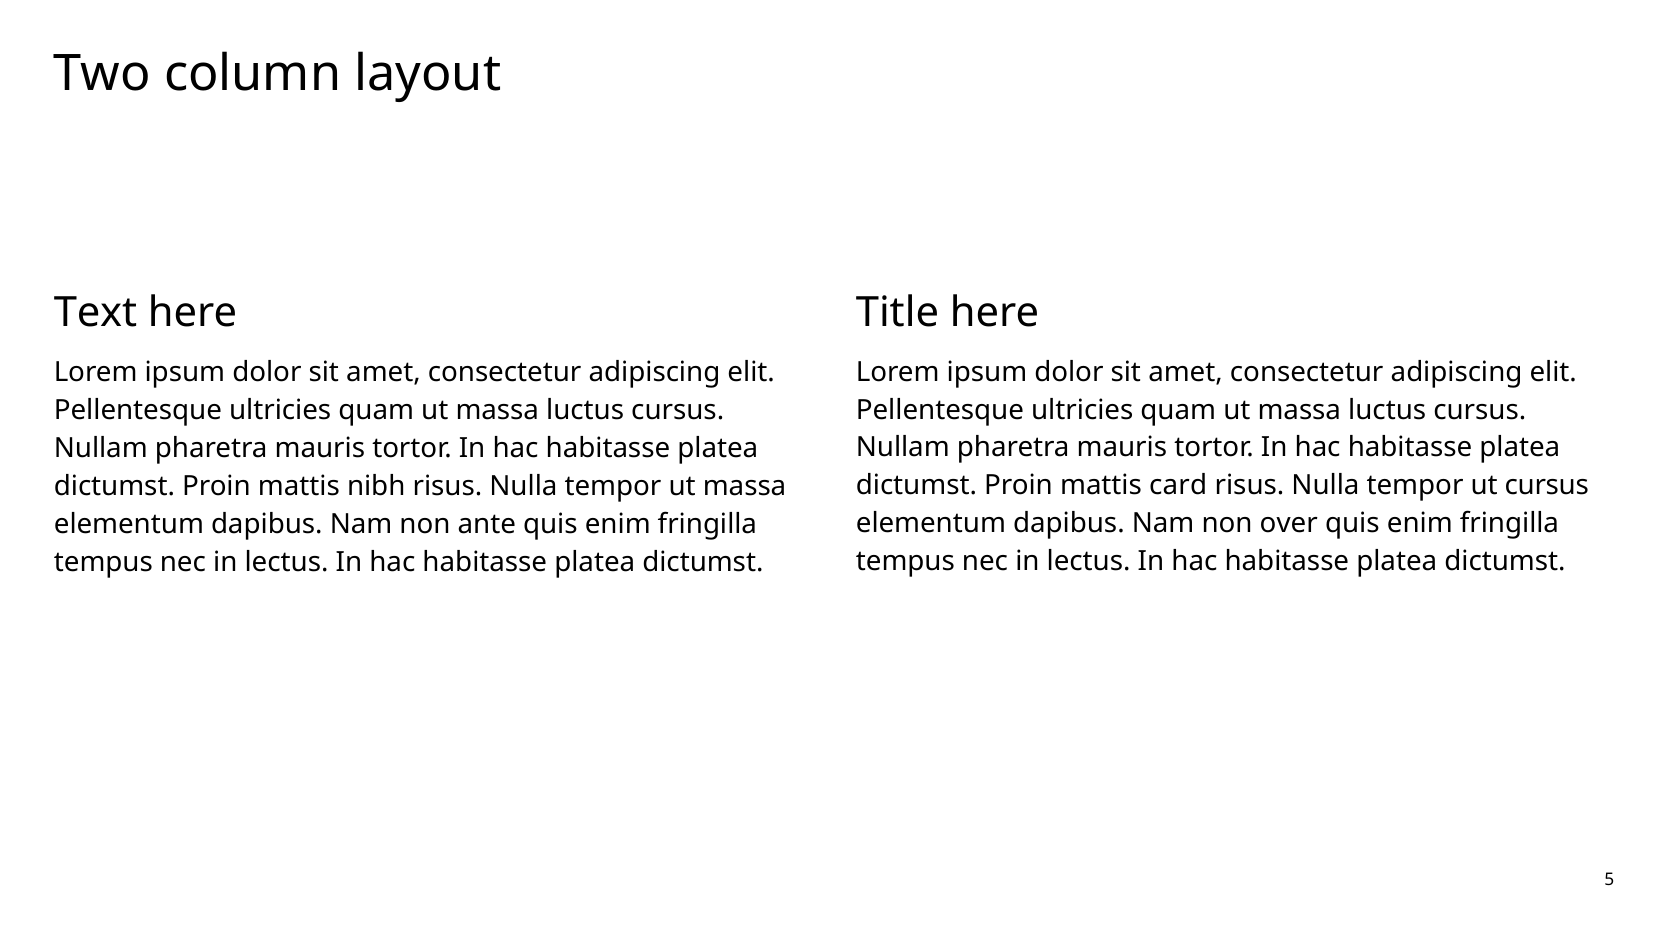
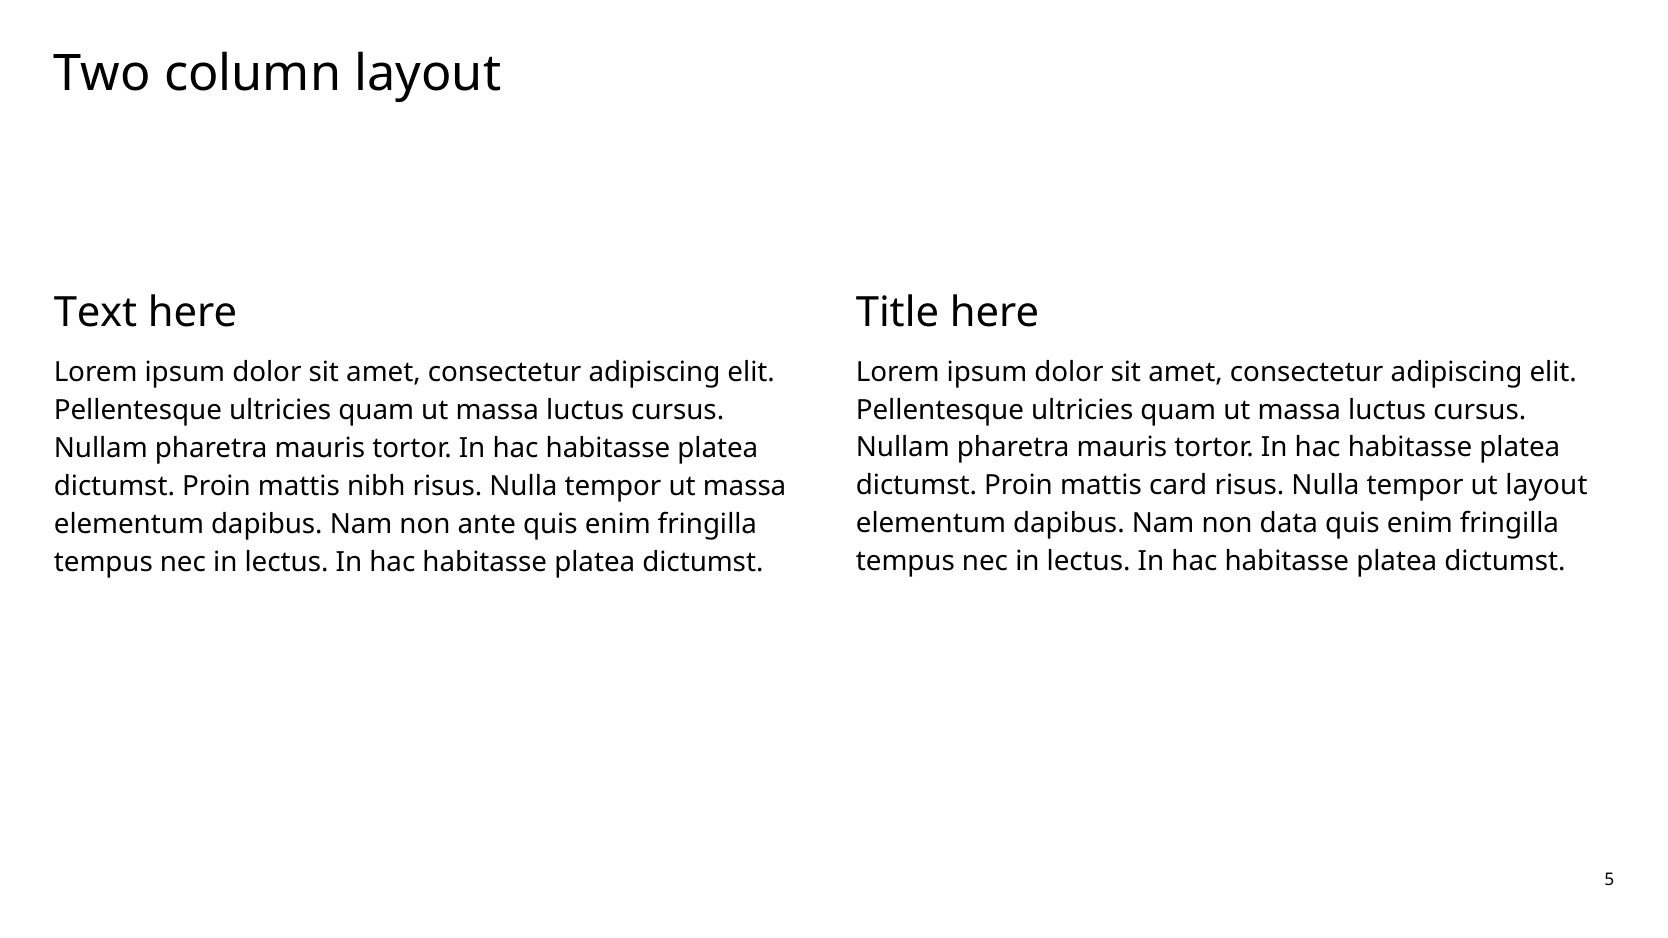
ut cursus: cursus -> layout (1546, 486)
over: over -> data (1289, 524)
